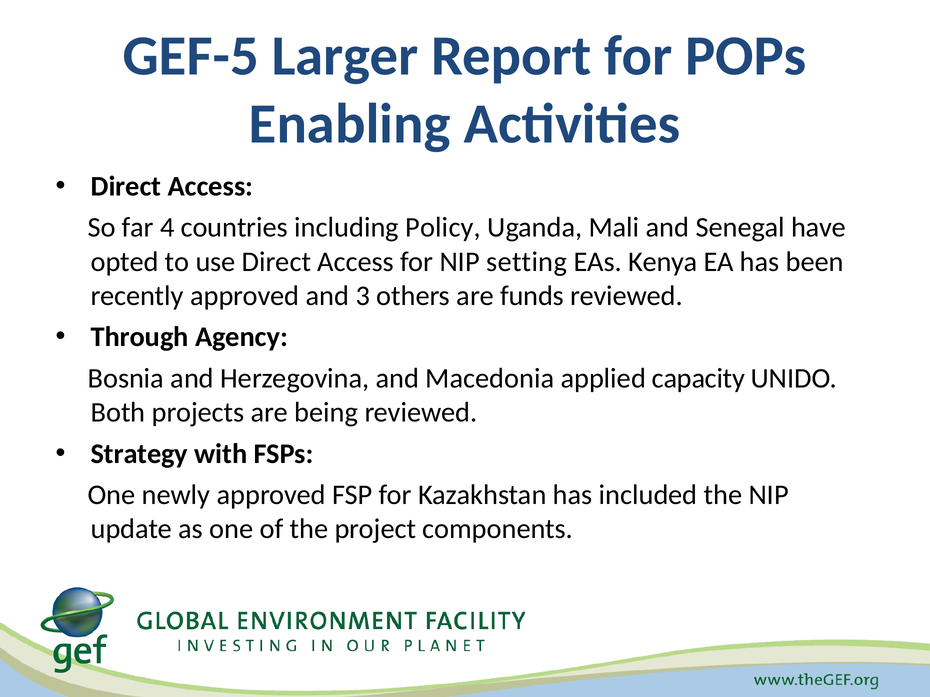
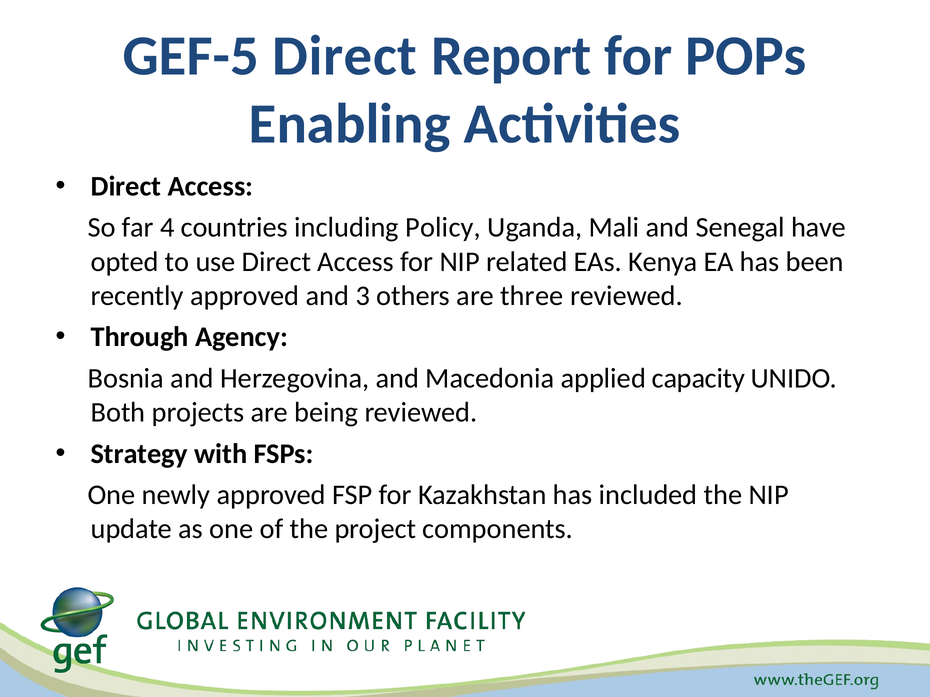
GEF-5 Larger: Larger -> Direct (345, 56)
setting: setting -> related (527, 262)
funds: funds -> three (532, 296)
